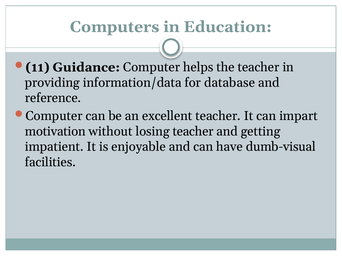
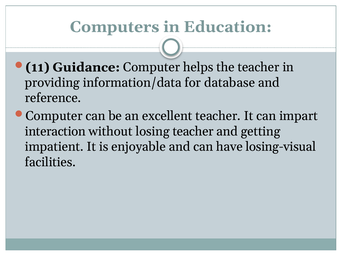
motivation: motivation -> interaction (55, 132)
dumb-visual: dumb-visual -> losing-visual (281, 147)
